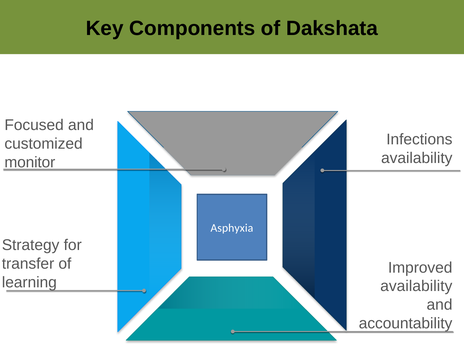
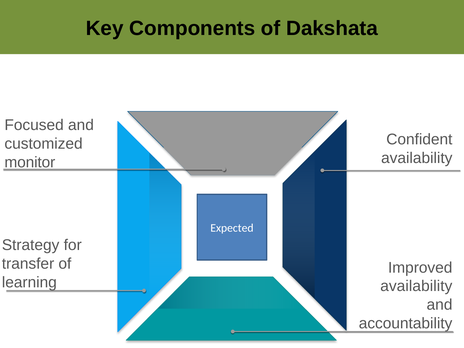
Infections: Infections -> Confident (419, 139)
Asphyxia: Asphyxia -> Expected (232, 228)
